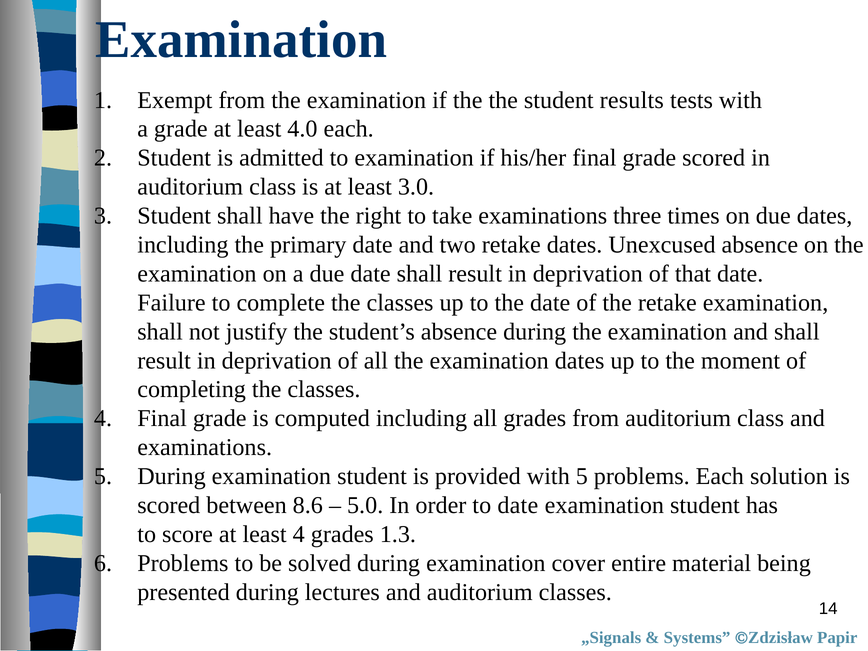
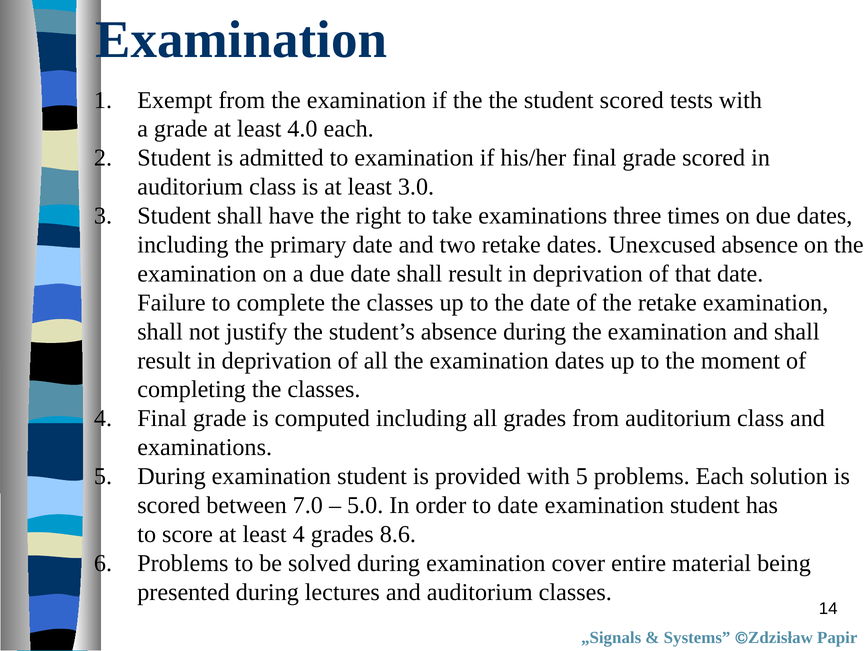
student results: results -> scored (632, 100)
8.6: 8.6 -> 7.0 (308, 505)
1.3: 1.3 -> 8.6 (398, 534)
